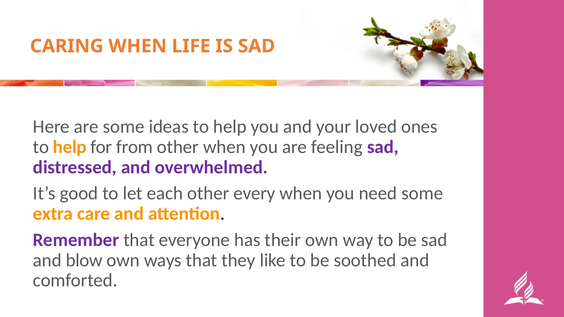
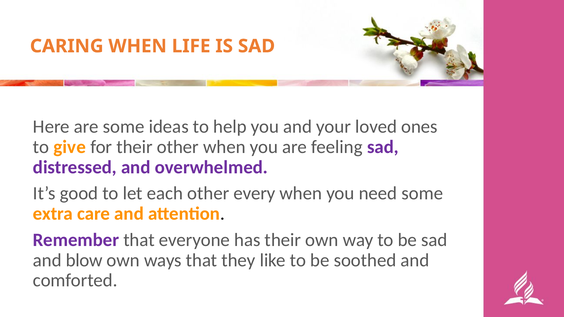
help: help -> give (70, 147)
for from: from -> their (135, 147)
